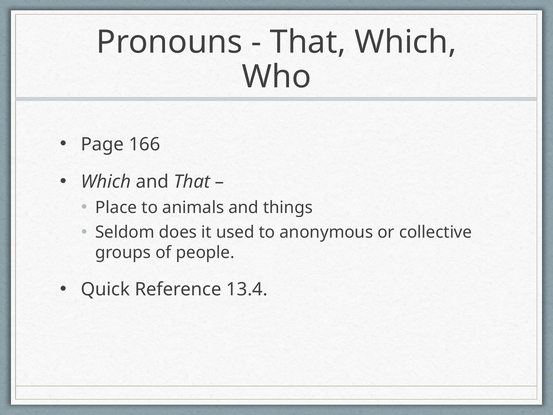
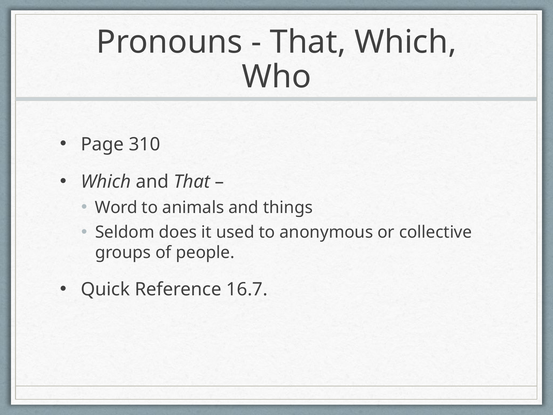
166: 166 -> 310 (145, 144)
Place: Place -> Word (116, 207)
13.4: 13.4 -> 16.7 (247, 289)
